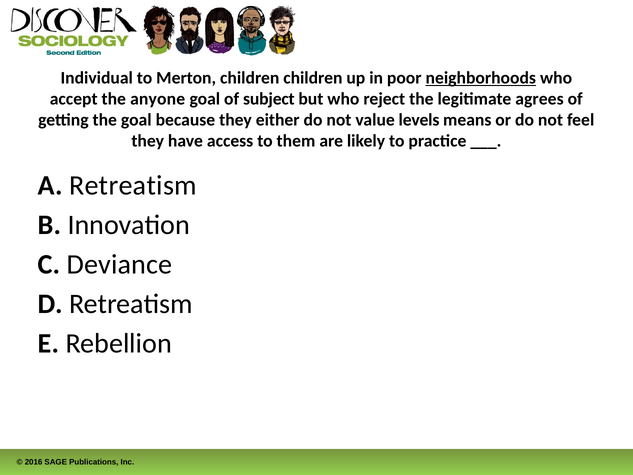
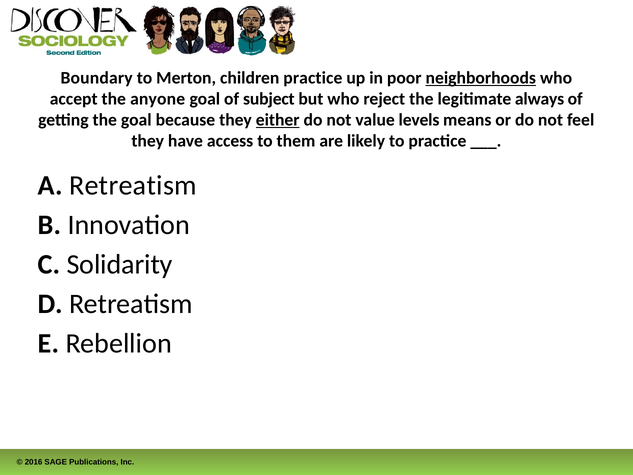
Individual: Individual -> Boundary (97, 78)
children children: children -> practice (313, 78)
agrees: agrees -> always (540, 99)
either underline: none -> present (278, 120)
Deviance: Deviance -> Solidarity (120, 264)
